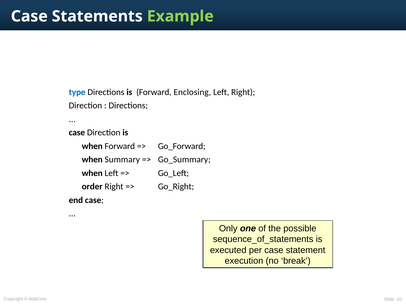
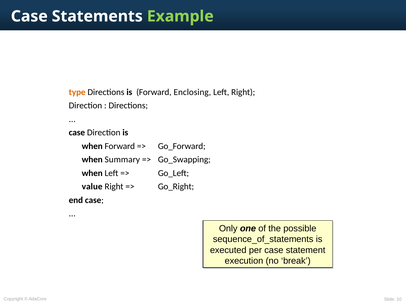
type colour: blue -> orange (77, 92)
Go_Summary: Go_Summary -> Go_Swapping (184, 160)
order: order -> value (92, 187)
